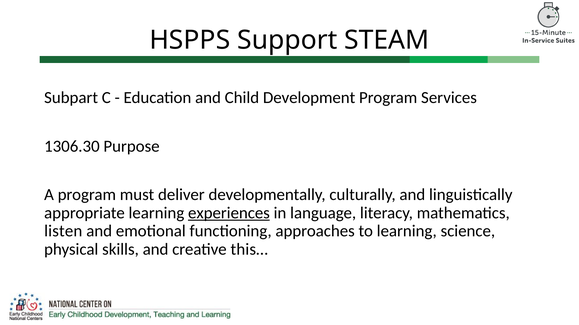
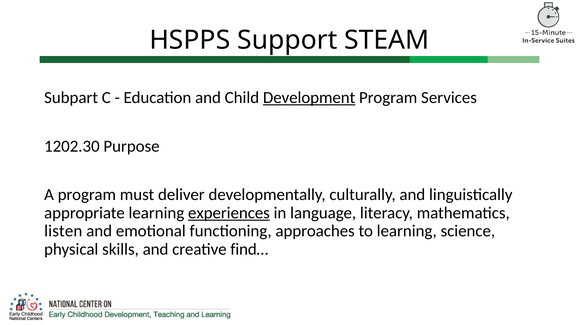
Development underline: none -> present (309, 98)
1306.30: 1306.30 -> 1202.30 (72, 146)
this…: this… -> find… (249, 250)
